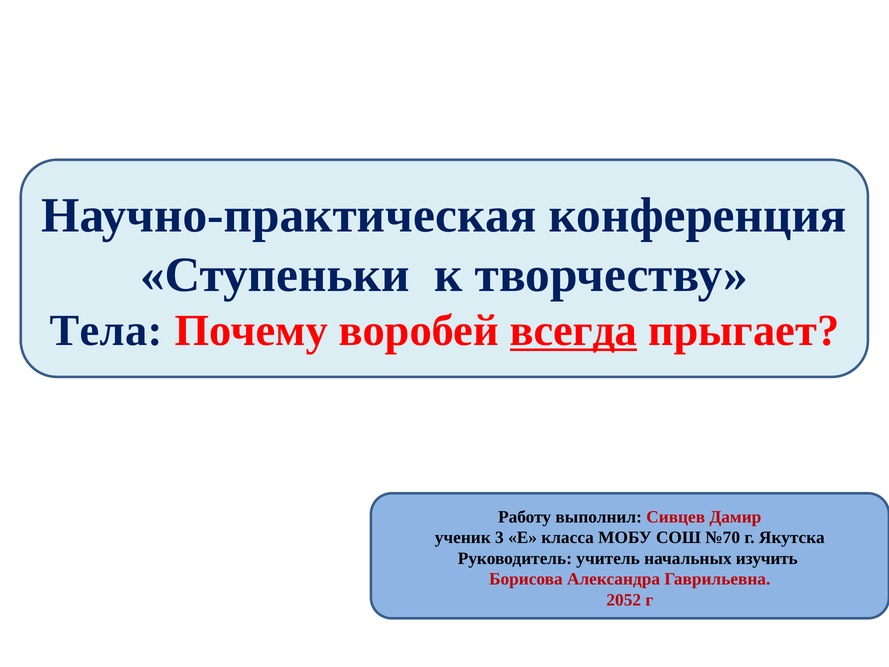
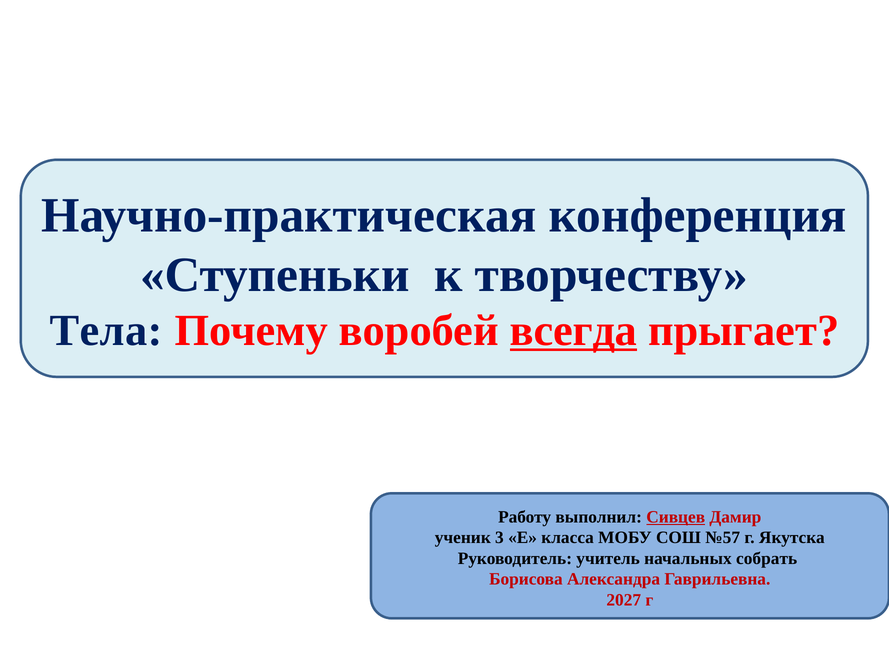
Сивцев underline: none -> present (676, 517)
№70: №70 -> №57 (723, 537)
изучить: изучить -> собрать (767, 558)
2052: 2052 -> 2027 (624, 600)
